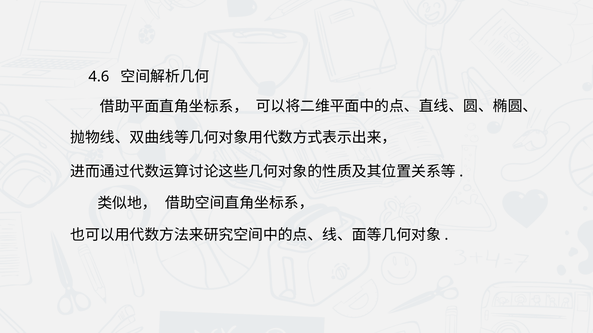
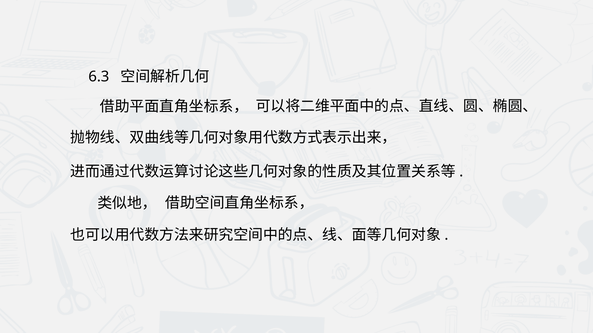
4.6: 4.6 -> 6.3 (99, 77)
